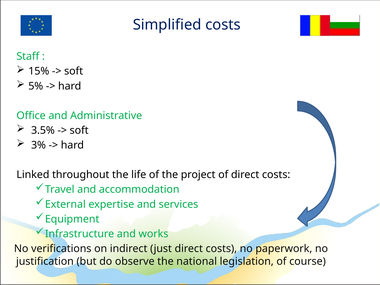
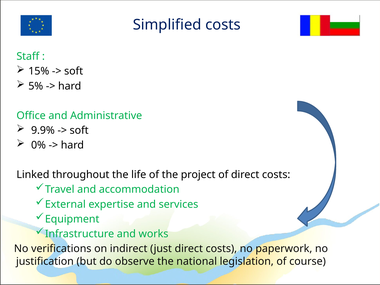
3.5%: 3.5% -> 9.9% (43, 130)
3%: 3% -> 0% (38, 145)
